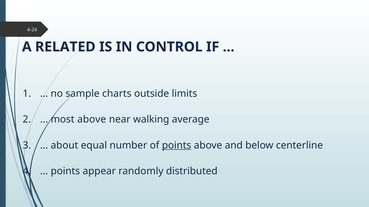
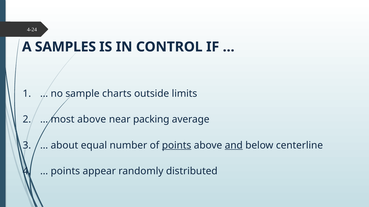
RELATED: RELATED -> SAMPLES (65, 47)
walking: walking -> packing (151, 120)
and underline: none -> present (234, 146)
